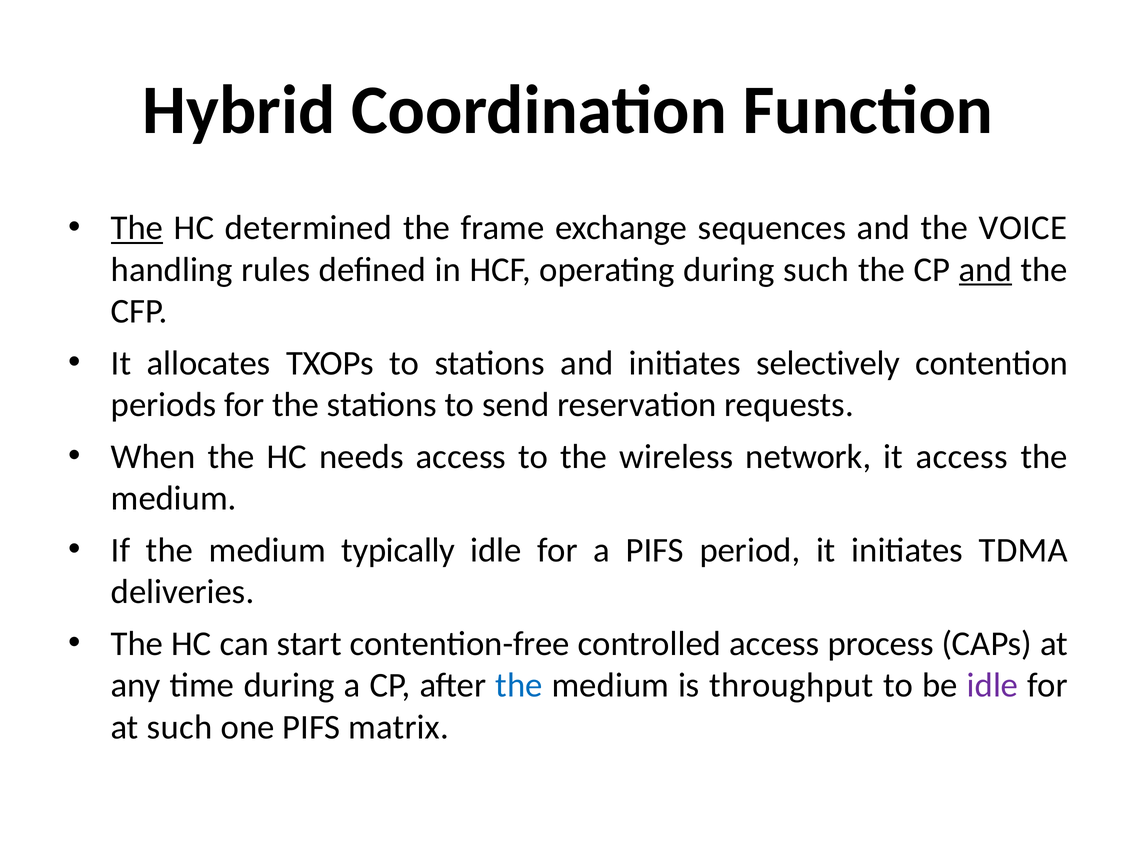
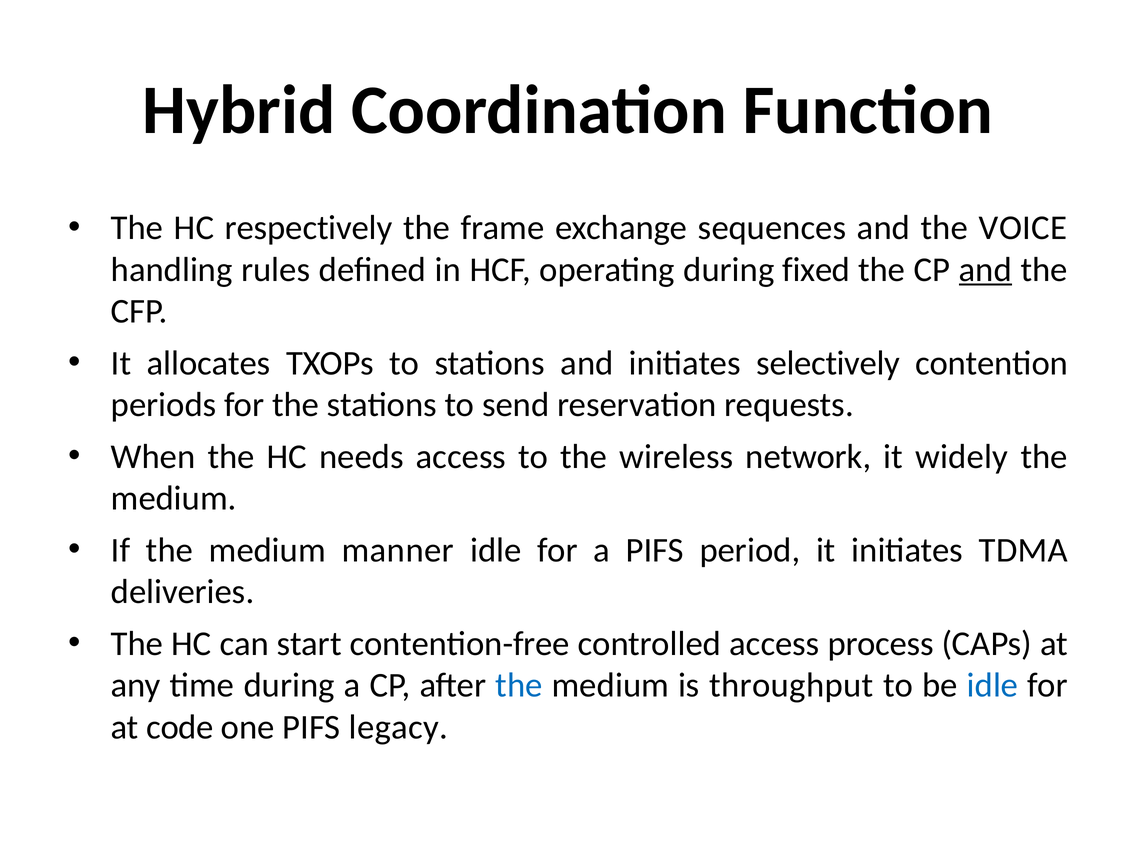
The underline: present -> none (137, 228)
determined: determined -> respectively (309, 228)
during such: such -> fixed (816, 270)
it access: access -> widely (962, 457)
typically: typically -> manner (398, 550)
idle colour: purple -> blue (993, 685)
at such: such -> code (180, 727)
matrix: matrix -> legacy (398, 727)
